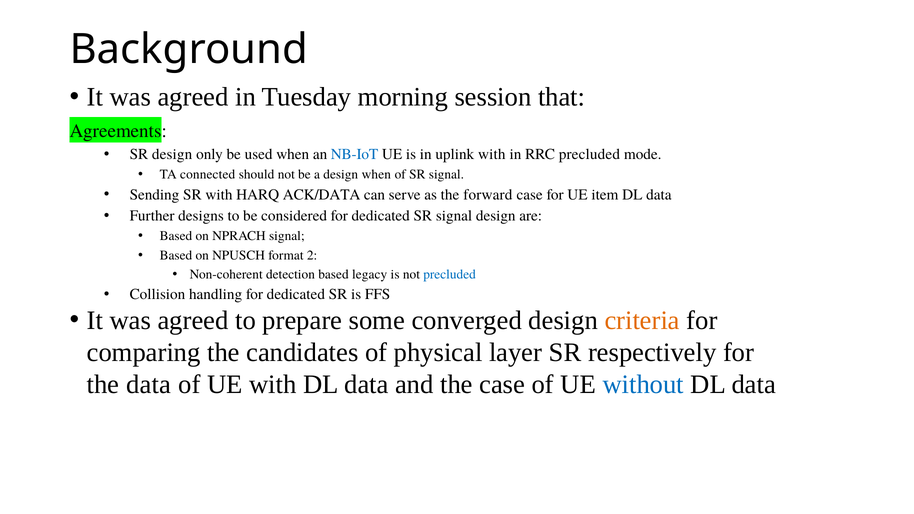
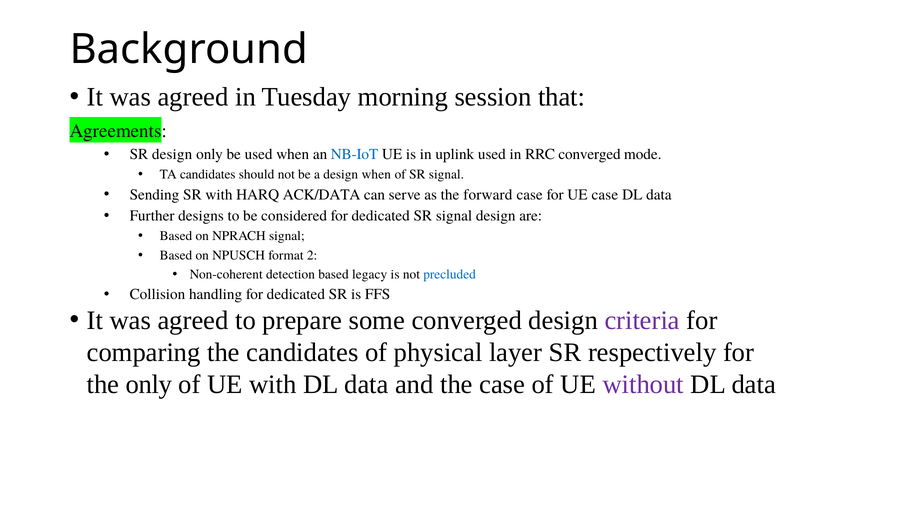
uplink with: with -> used (492, 154)
RRC precluded: precluded -> converged (590, 154)
TA connected: connected -> candidates (208, 174)
UE item: item -> case (605, 195)
criteria colour: orange -> purple (642, 321)
the data: data -> only (149, 385)
without colour: blue -> purple (643, 385)
